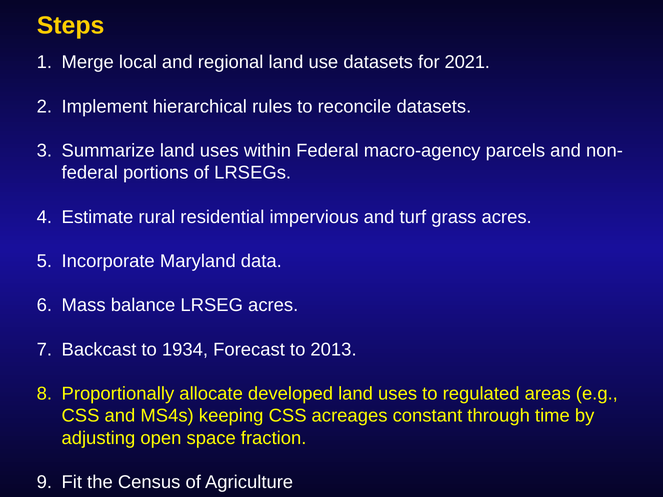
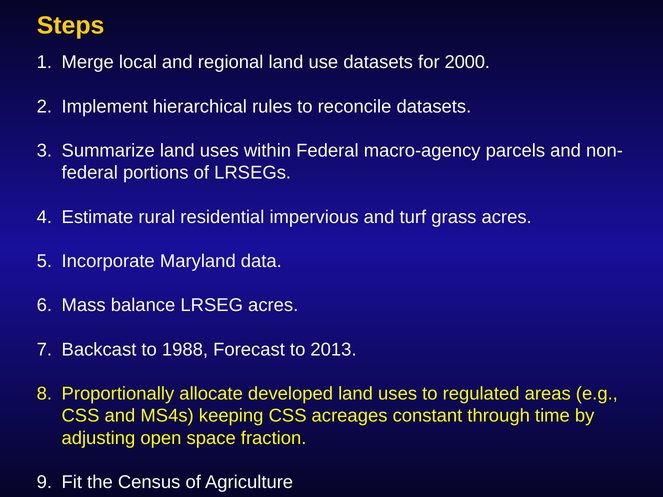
2021: 2021 -> 2000 (467, 62)
1934: 1934 -> 1988 (185, 350)
